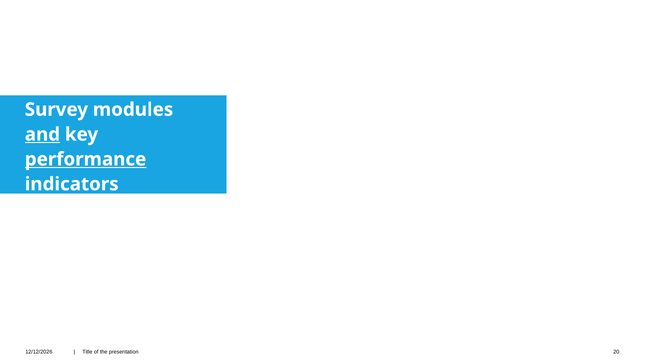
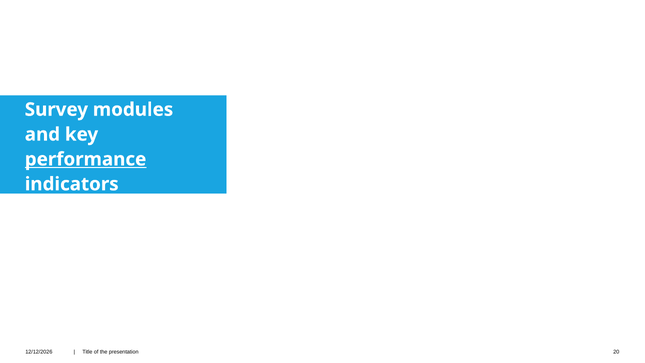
and underline: present -> none (42, 134)
